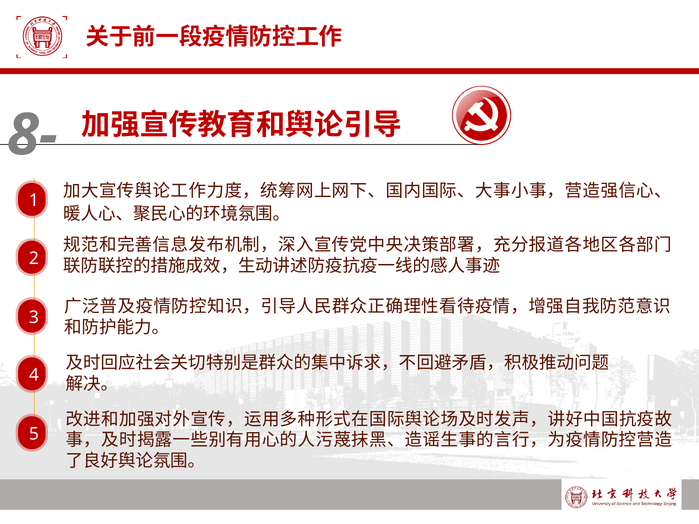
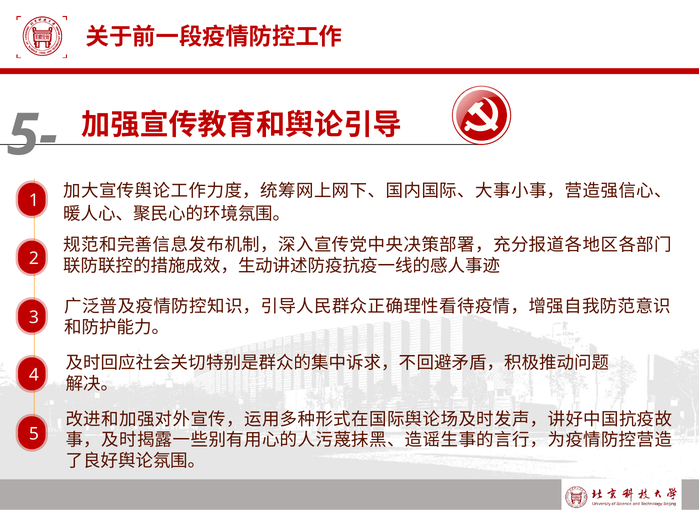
8-: 8- -> 5- (32, 135)
